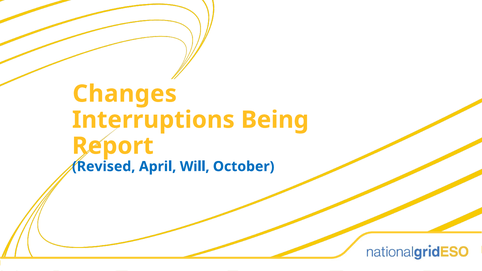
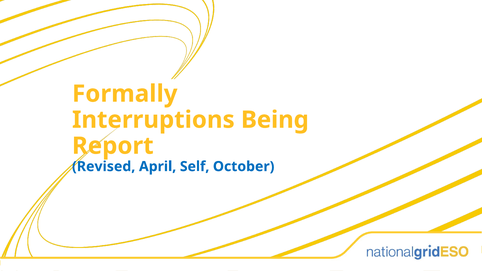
Changes: Changes -> Formally (125, 94)
Will: Will -> Self (195, 167)
